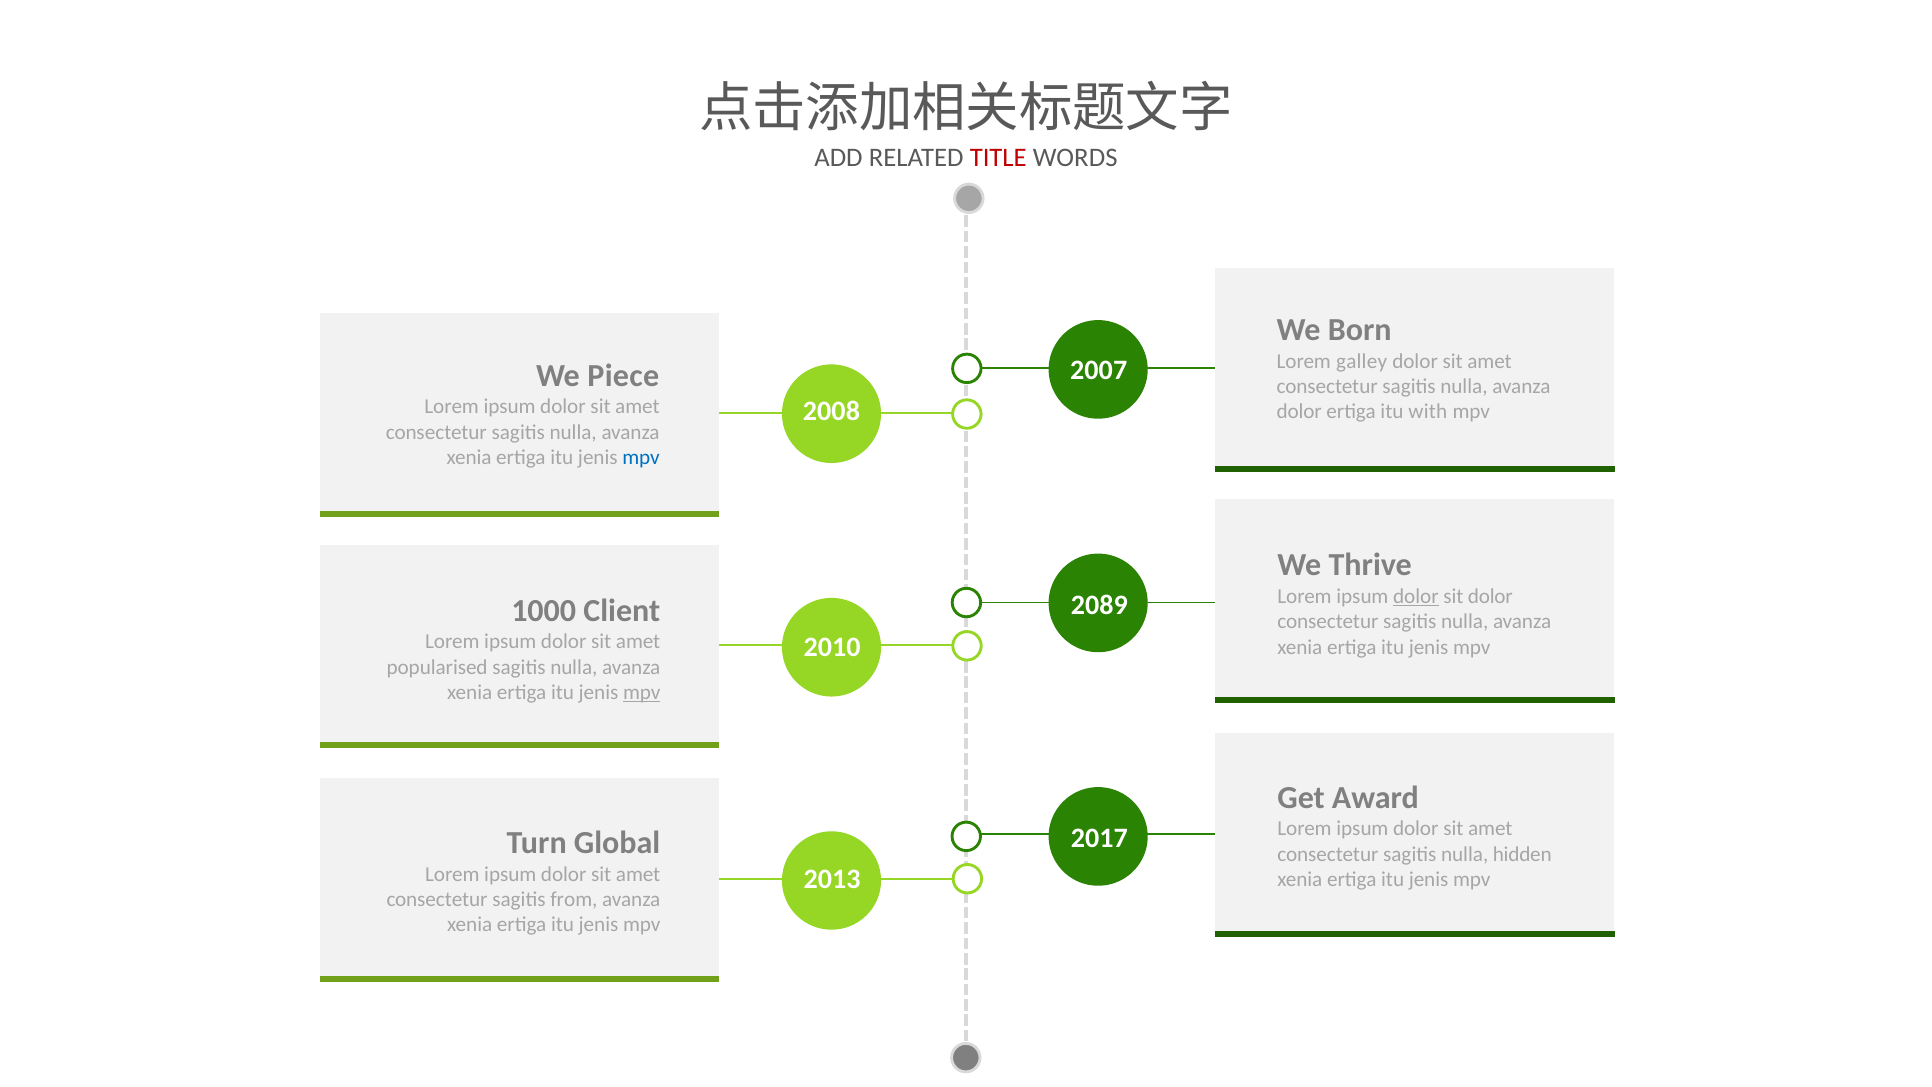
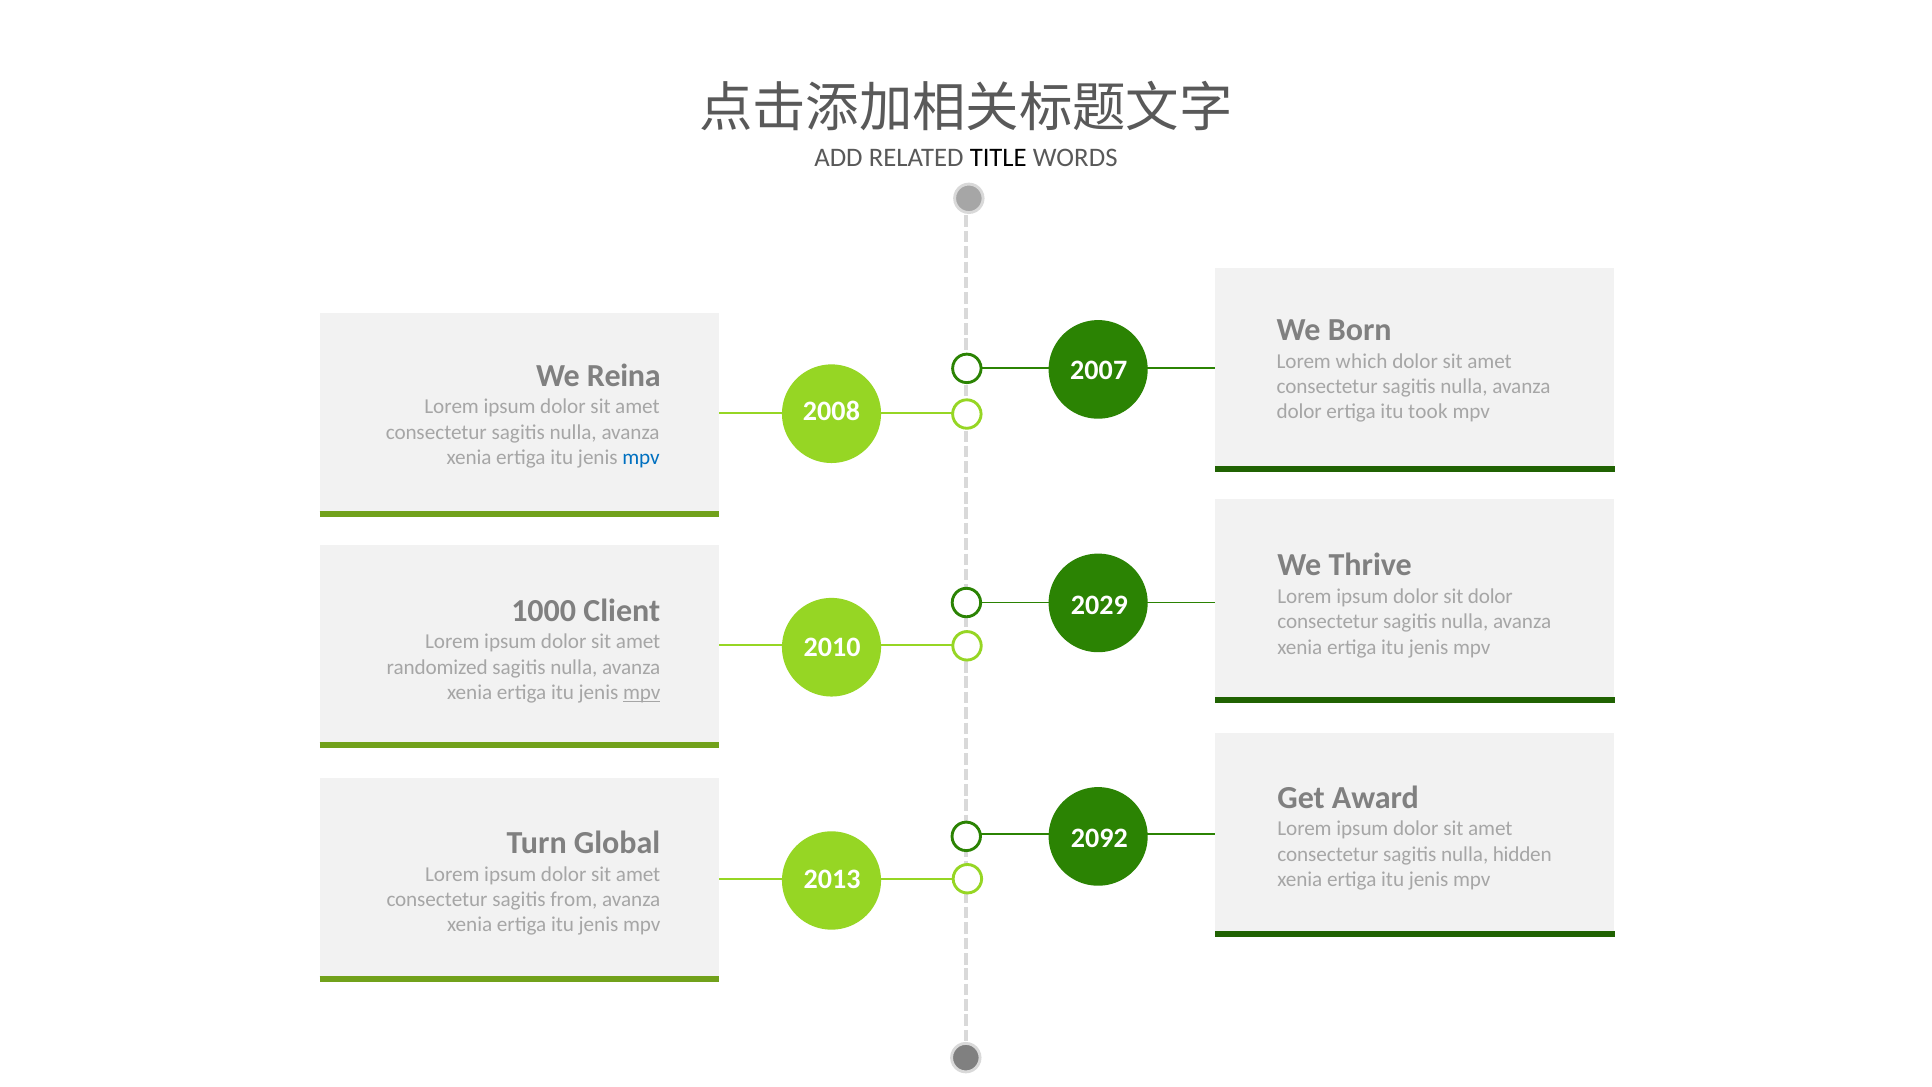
TITLE colour: red -> black (998, 158)
galley: galley -> which (1362, 361)
Piece: Piece -> Reina (624, 376)
with: with -> took (1428, 412)
dolor underline: present -> none (1416, 596)
2089: 2089 -> 2029 (1099, 605)
popularised: popularised -> randomized (437, 667)
2017: 2017 -> 2092 (1099, 838)
